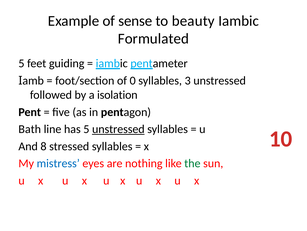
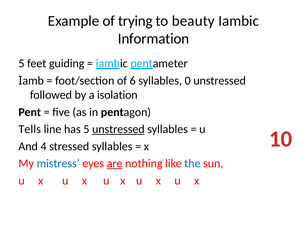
sense: sense -> trying (135, 21)
Formulated: Formulated -> Information (154, 39)
0: 0 -> 6 (133, 80)
3: 3 -> 0 (188, 80)
Bath: Bath -> Tells (30, 129)
8: 8 -> 4 (44, 146)
are underline: none -> present (115, 163)
the colour: green -> blue (192, 163)
